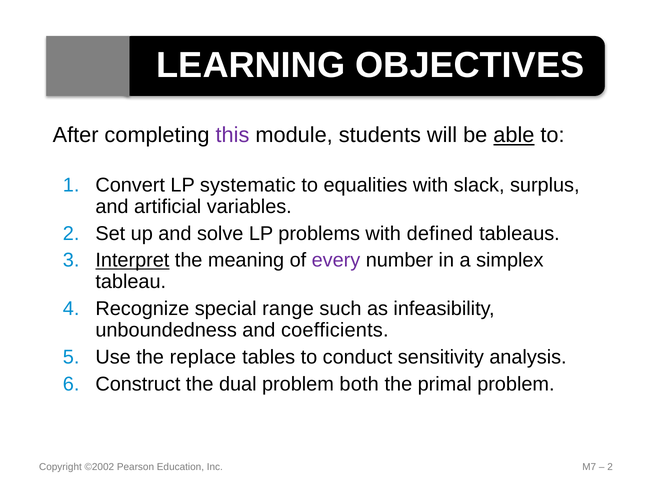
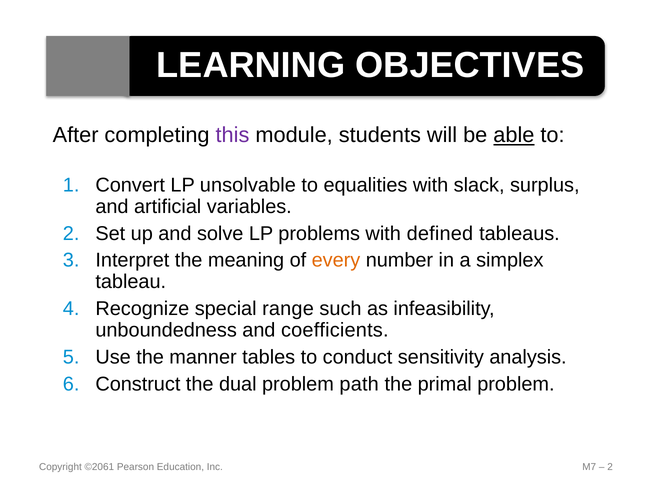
systematic: systematic -> unsolvable (248, 185)
Interpret underline: present -> none (132, 260)
every colour: purple -> orange (336, 260)
replace: replace -> manner (203, 357)
both: both -> path (359, 384)
©2002: ©2002 -> ©2061 (99, 467)
